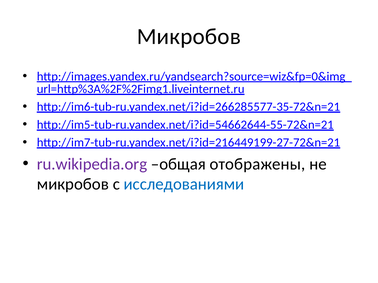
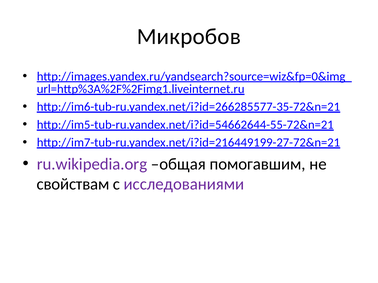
отображены: отображены -> помогавшим (258, 164)
микробов: микробов -> свойствам (73, 184)
исследованиями colour: blue -> purple (184, 184)
